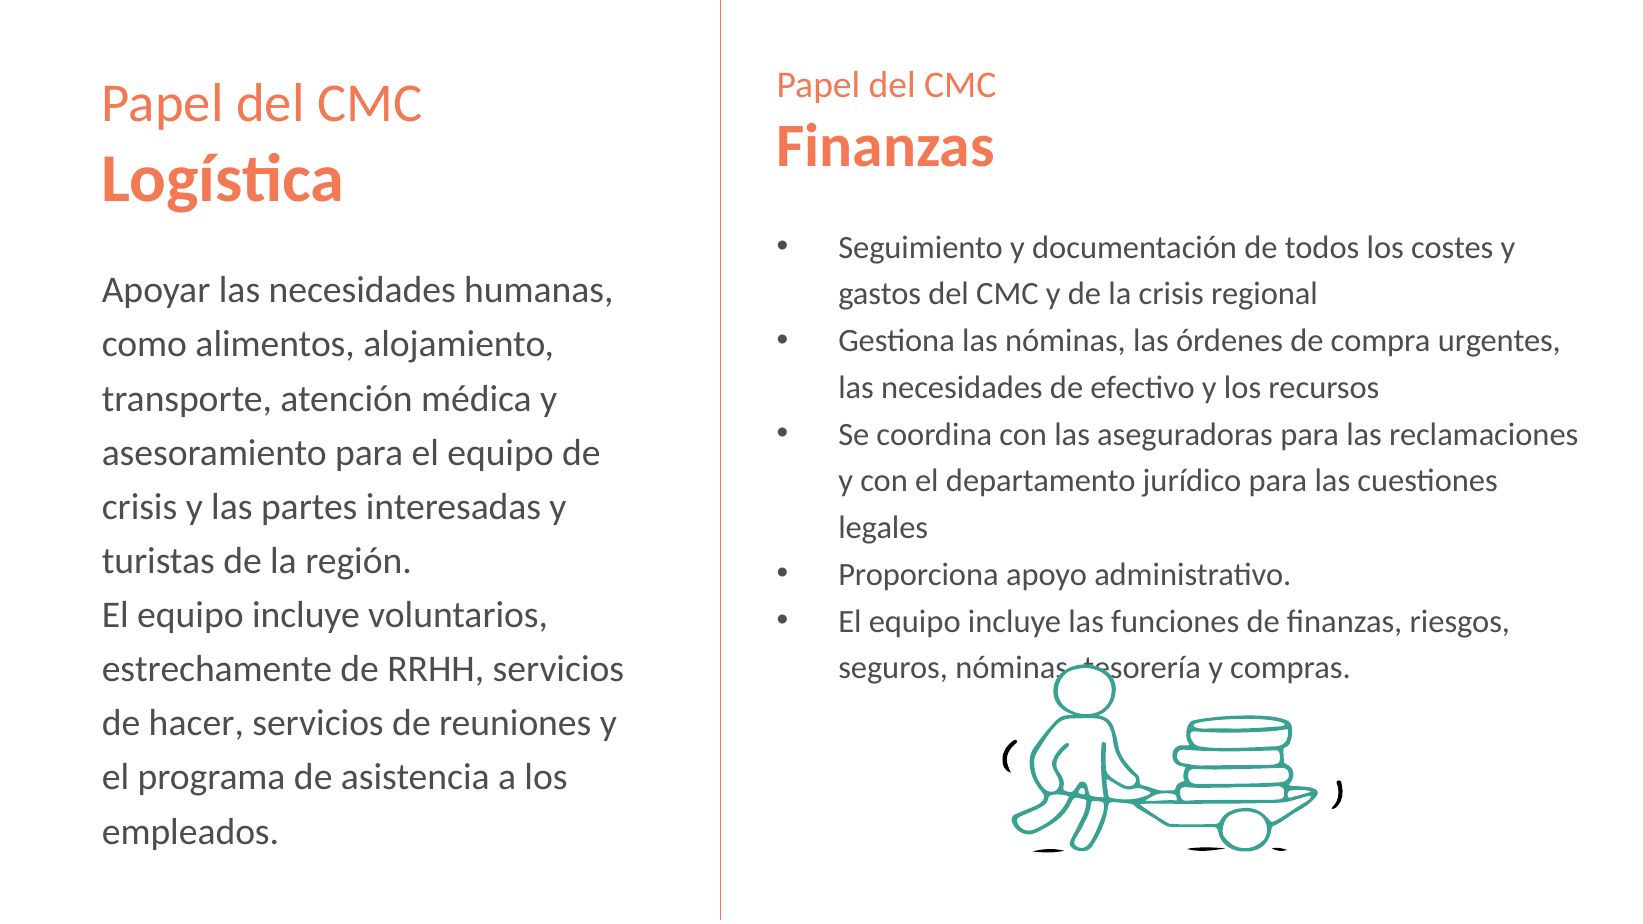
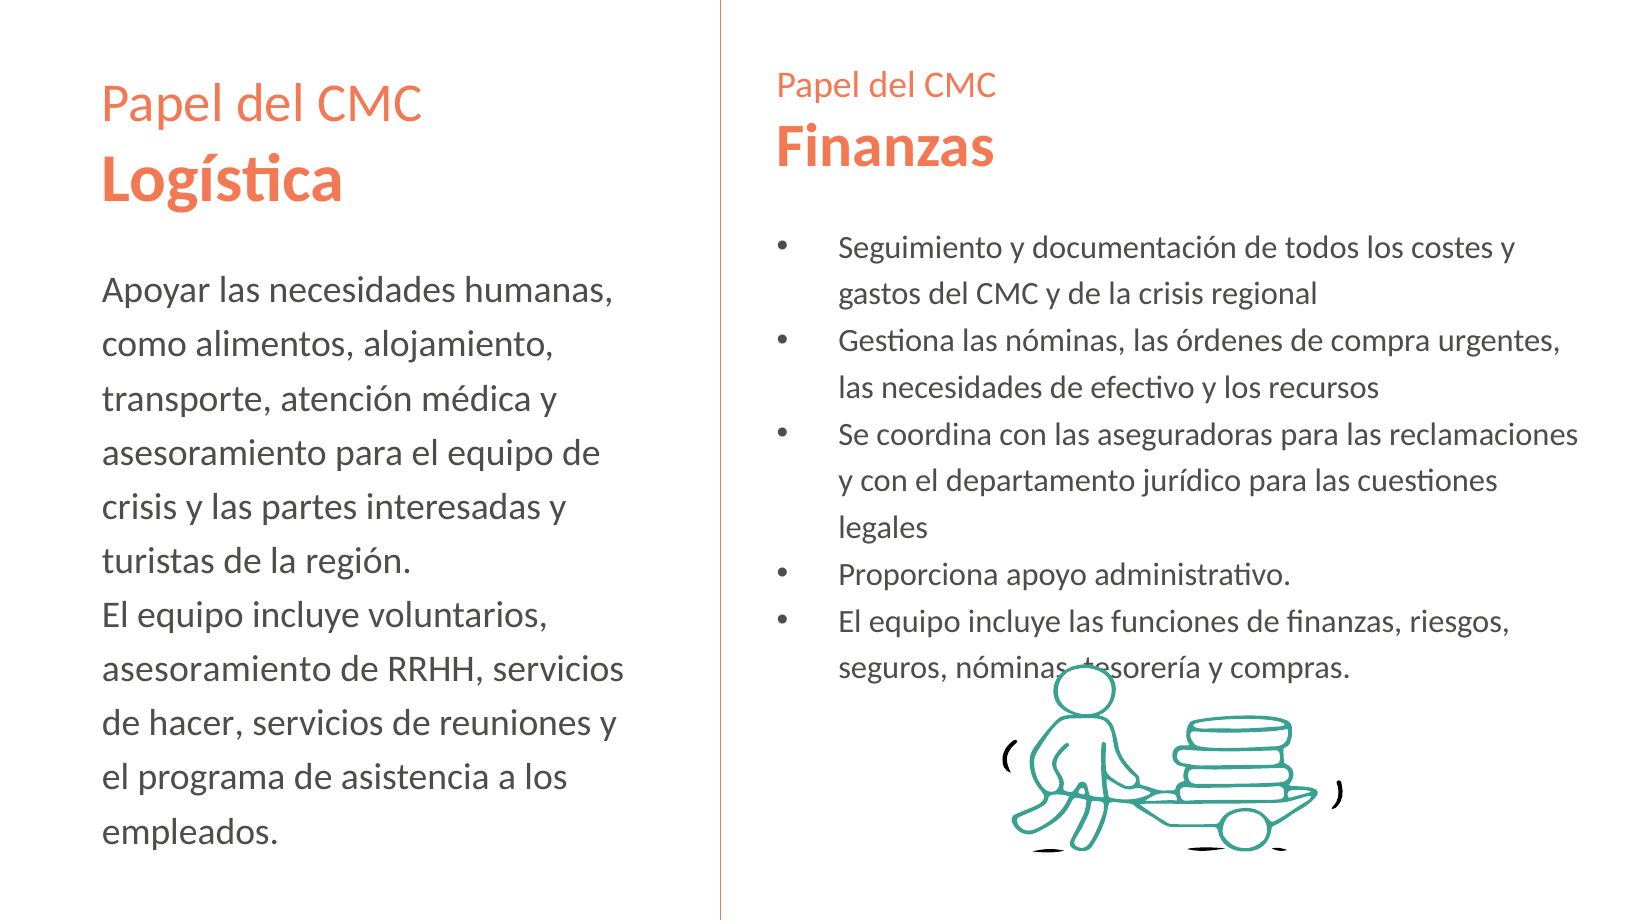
estrechamente: estrechamente -> asesoramiento (217, 669)
